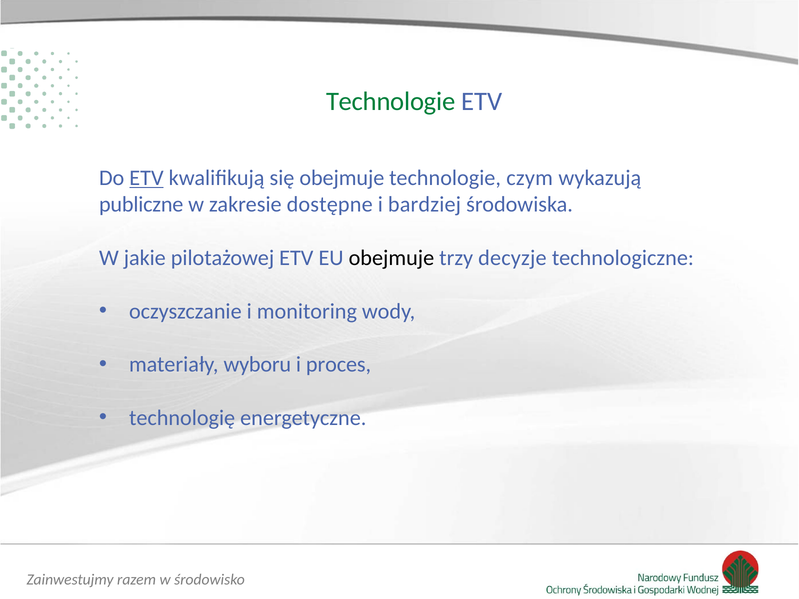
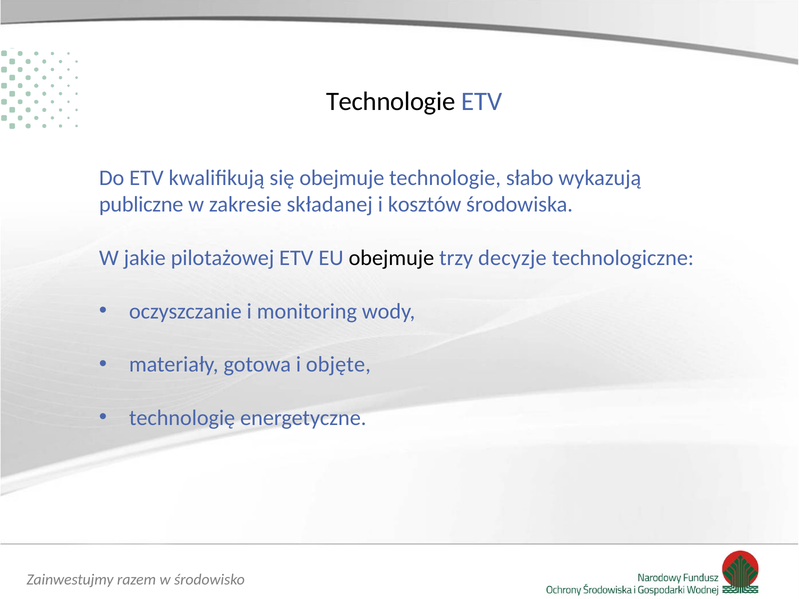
Technologie colour: green -> black (391, 101)
ETV underline: present -> none (147, 178)
czym: czym -> słabo (530, 178)
dostępne: dostępne -> składanej (330, 205)
bardziej: bardziej -> kosztów (425, 205)
wyboru: wyboru -> gotowa (257, 365)
proces: proces -> objęte (338, 365)
